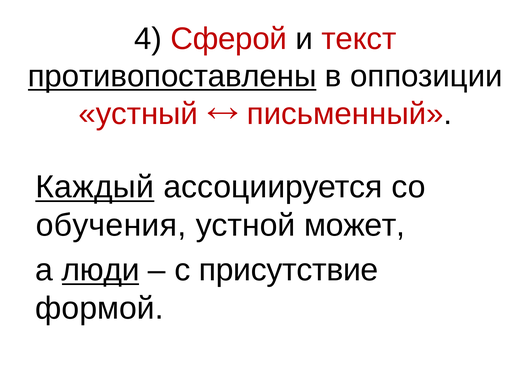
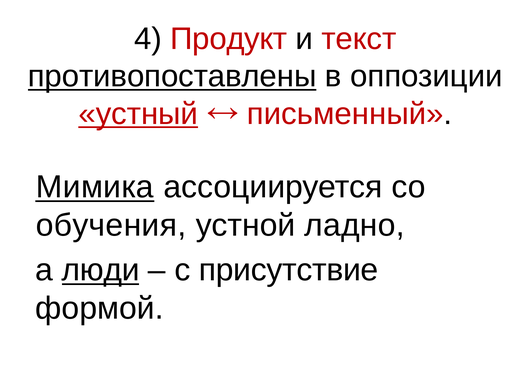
Сферой: Сферой -> Продукт (229, 39)
устный underline: none -> present (138, 114)
Каждый: Каждый -> Мимика (95, 187)
может: может -> ладно (354, 226)
